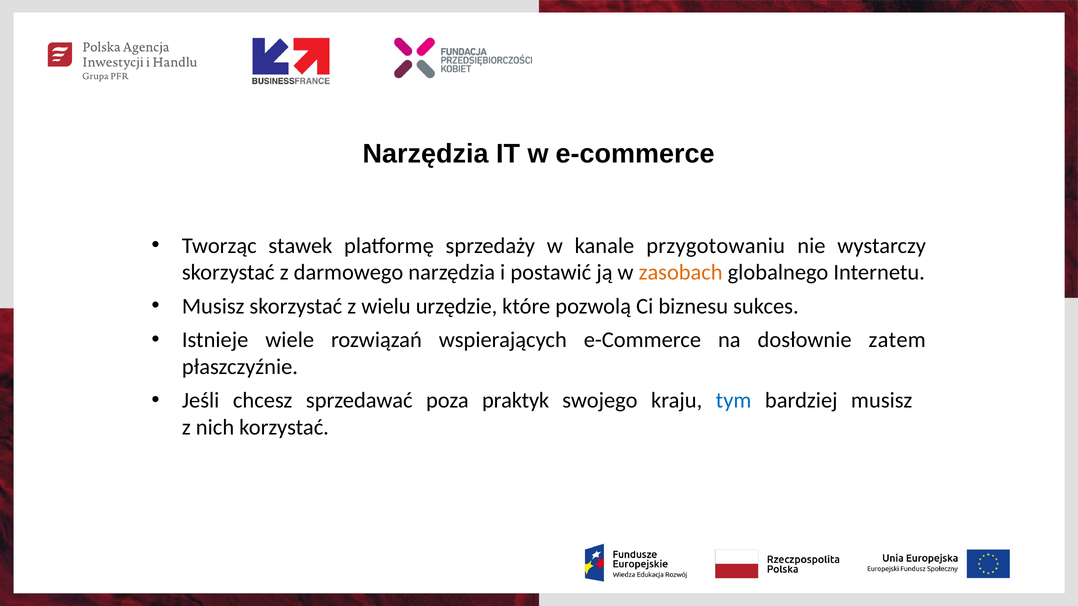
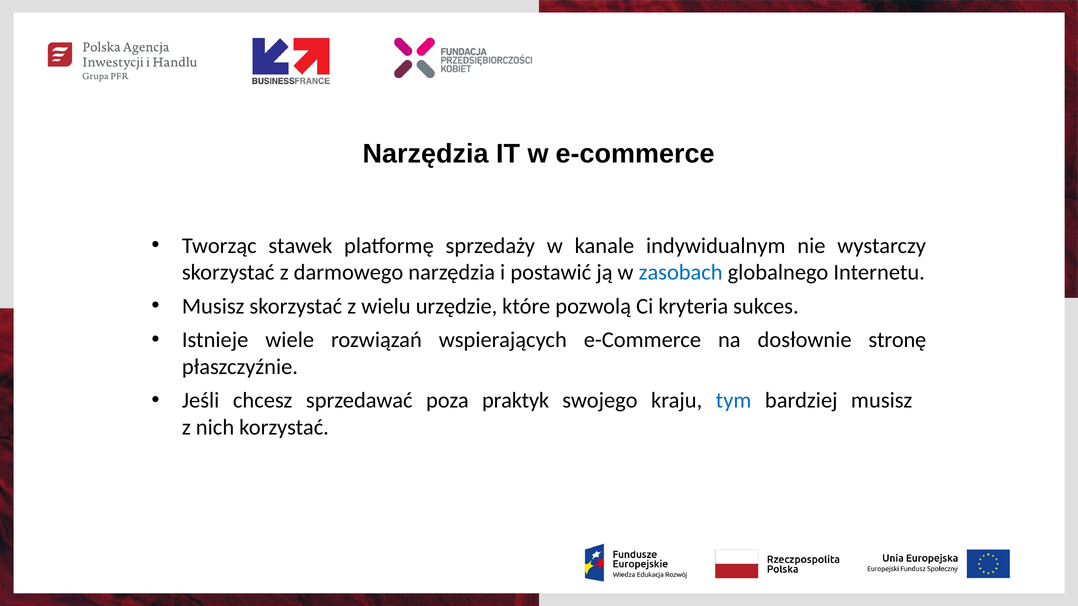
przygotowaniu: przygotowaniu -> indywidualnym (716, 246)
zasobach colour: orange -> blue (681, 273)
biznesu: biznesu -> kryteria (693, 306)
zatem: zatem -> stronę (897, 340)
